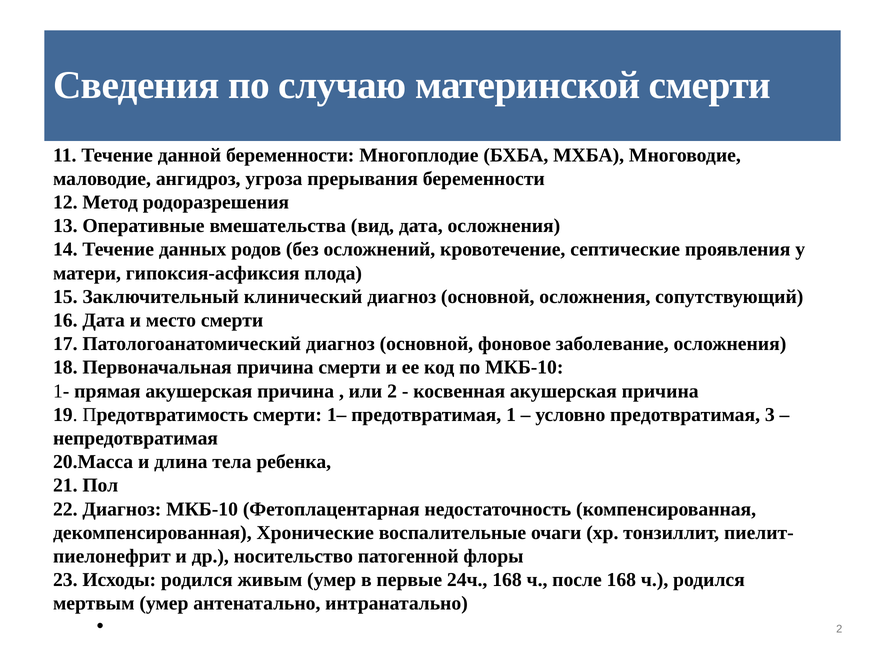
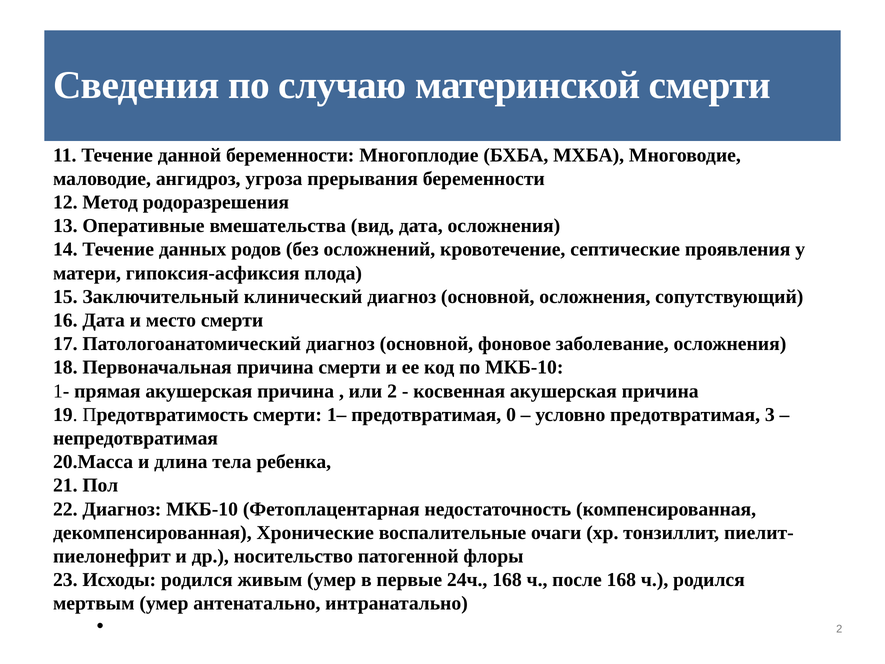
1: 1 -> 0 (511, 415)
